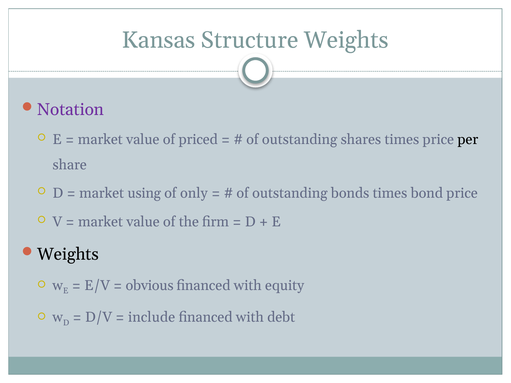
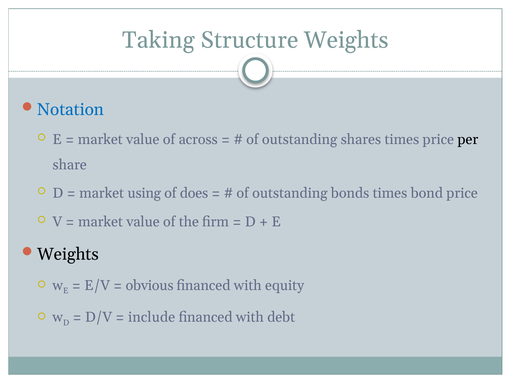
Kansas: Kansas -> Taking (158, 40)
Notation colour: purple -> blue (71, 109)
priced: priced -> across (198, 139)
only: only -> does (194, 193)
